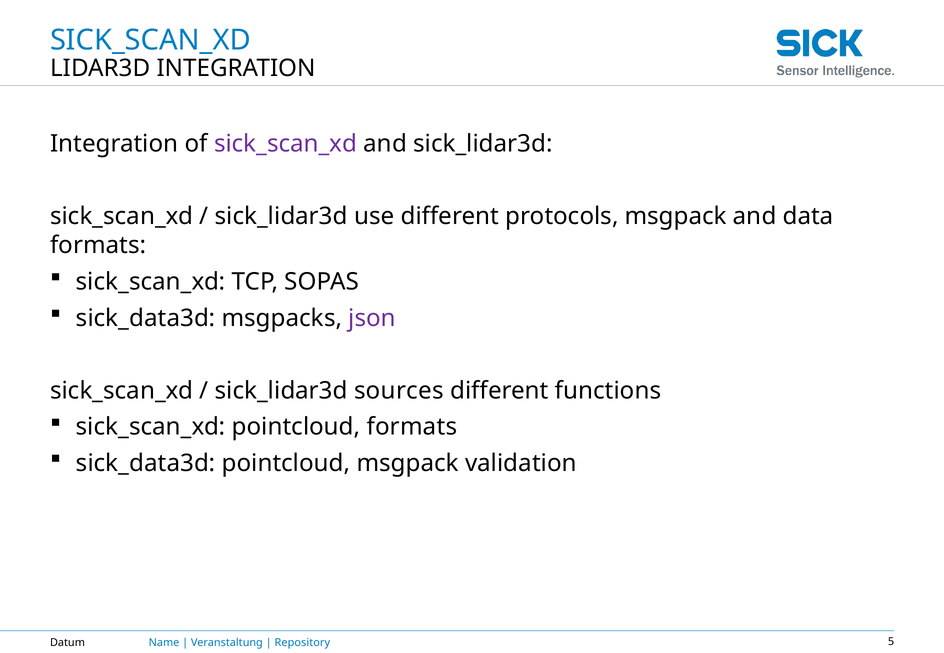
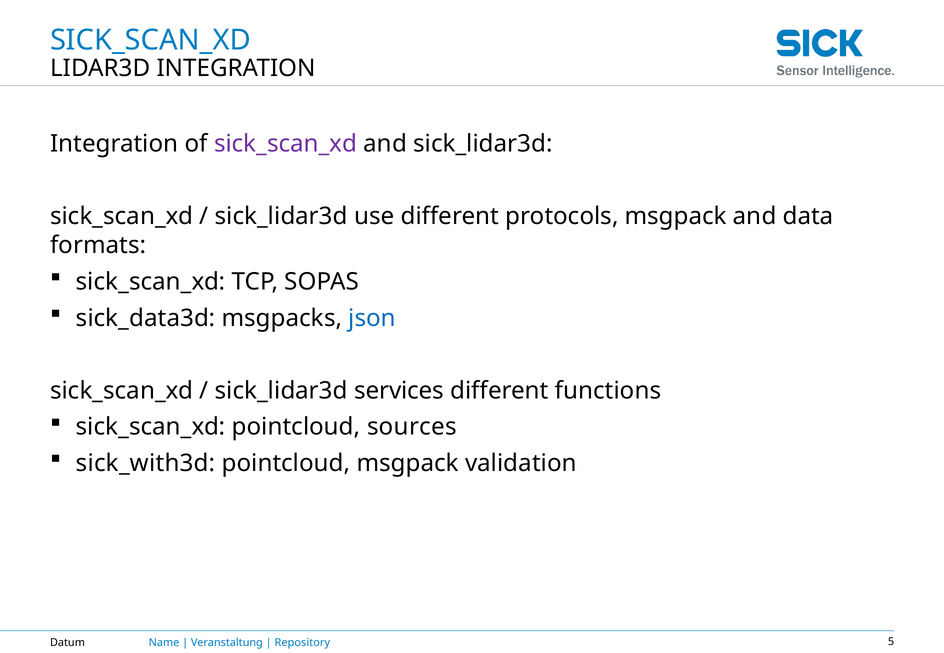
json colour: purple -> blue (372, 318)
sources: sources -> services (399, 391)
pointcloud formats: formats -> sources (412, 427)
sick_data3d: sick_data3d -> sick_with3d (146, 464)
